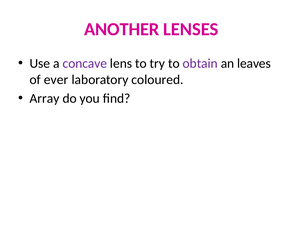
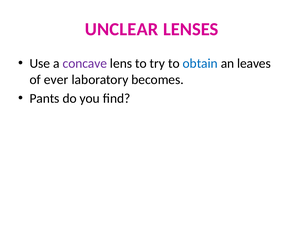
ANOTHER: ANOTHER -> UNCLEAR (122, 29)
obtain colour: purple -> blue (200, 64)
coloured: coloured -> becomes (158, 80)
Array: Array -> Pants (45, 99)
